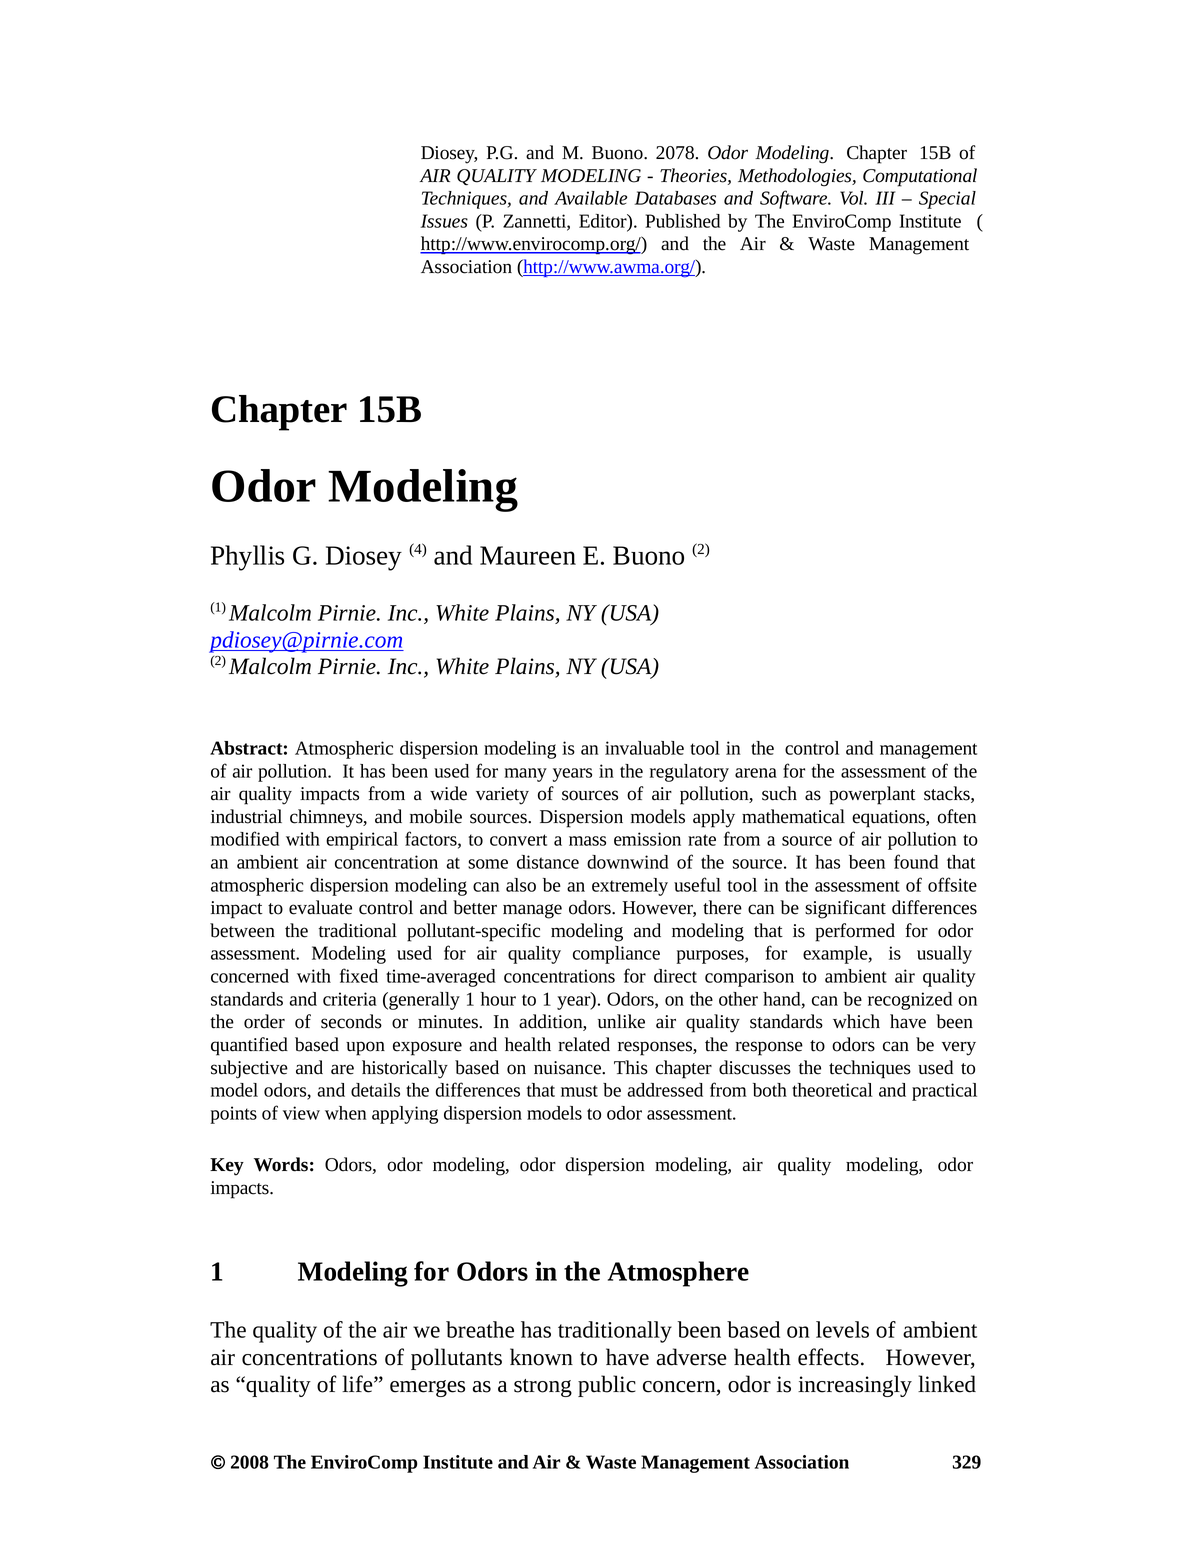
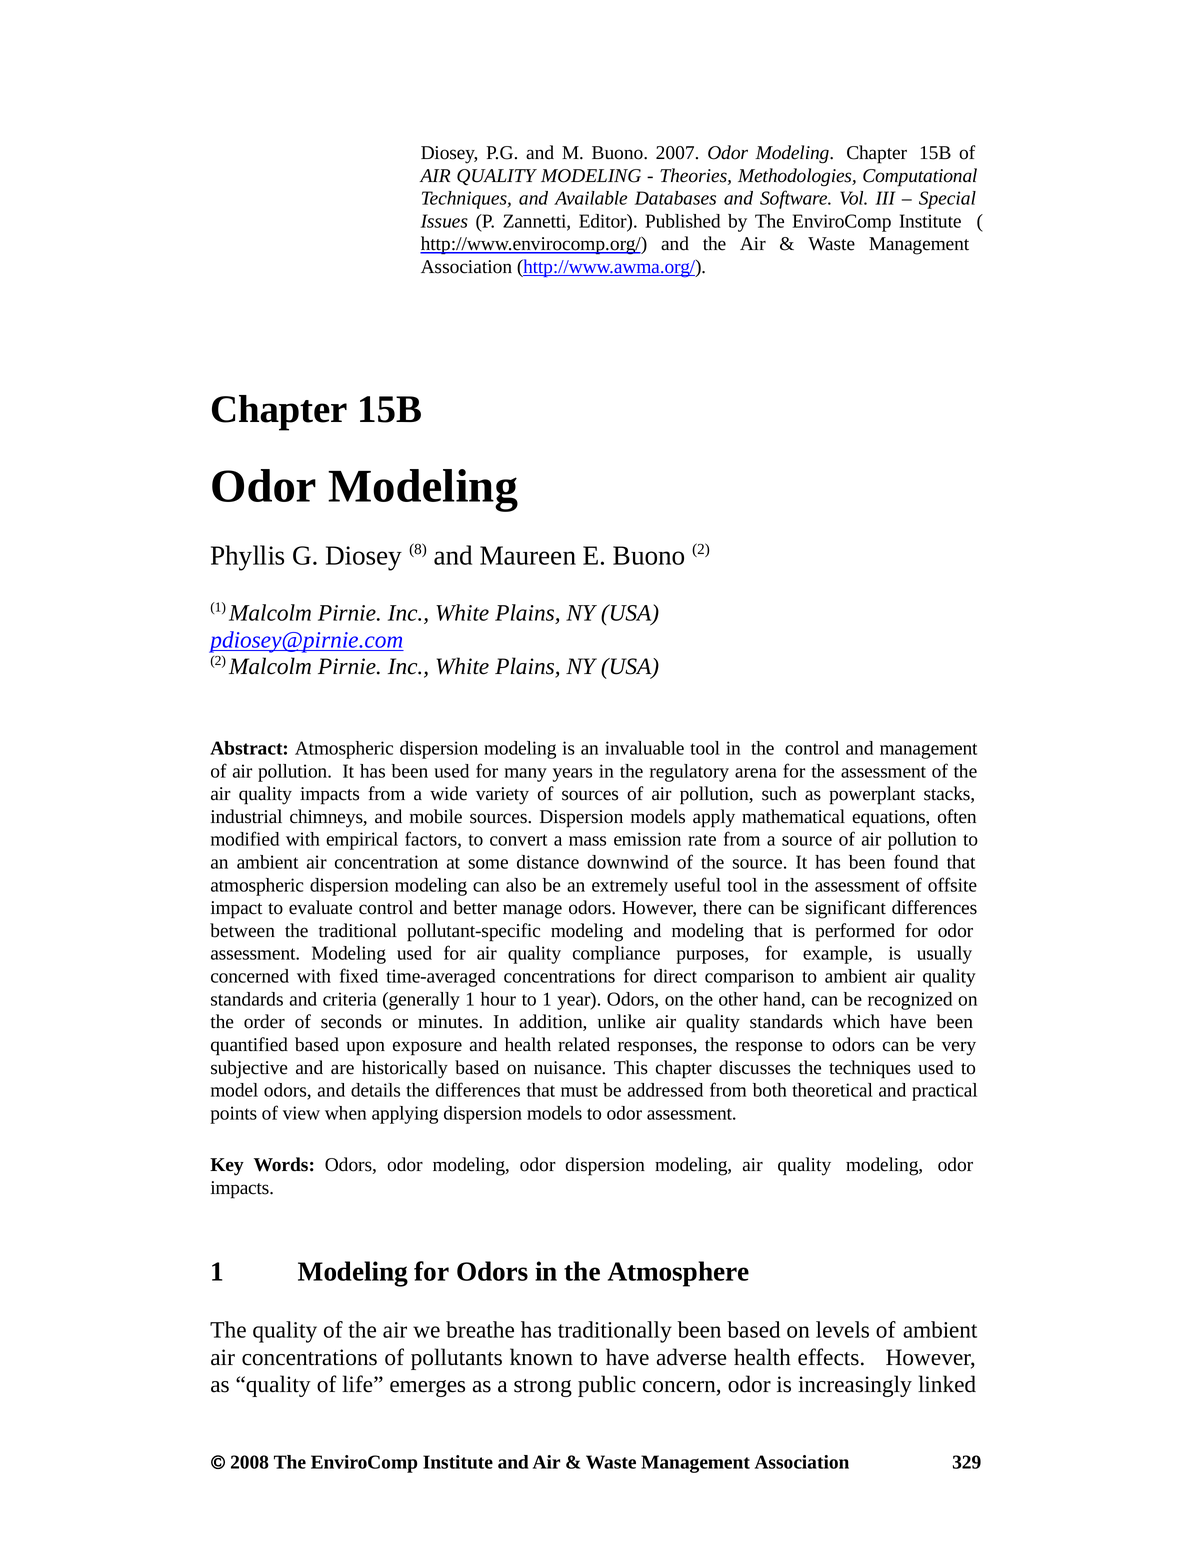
2078: 2078 -> 2007 (678, 153)
4: 4 -> 8 (418, 549)
